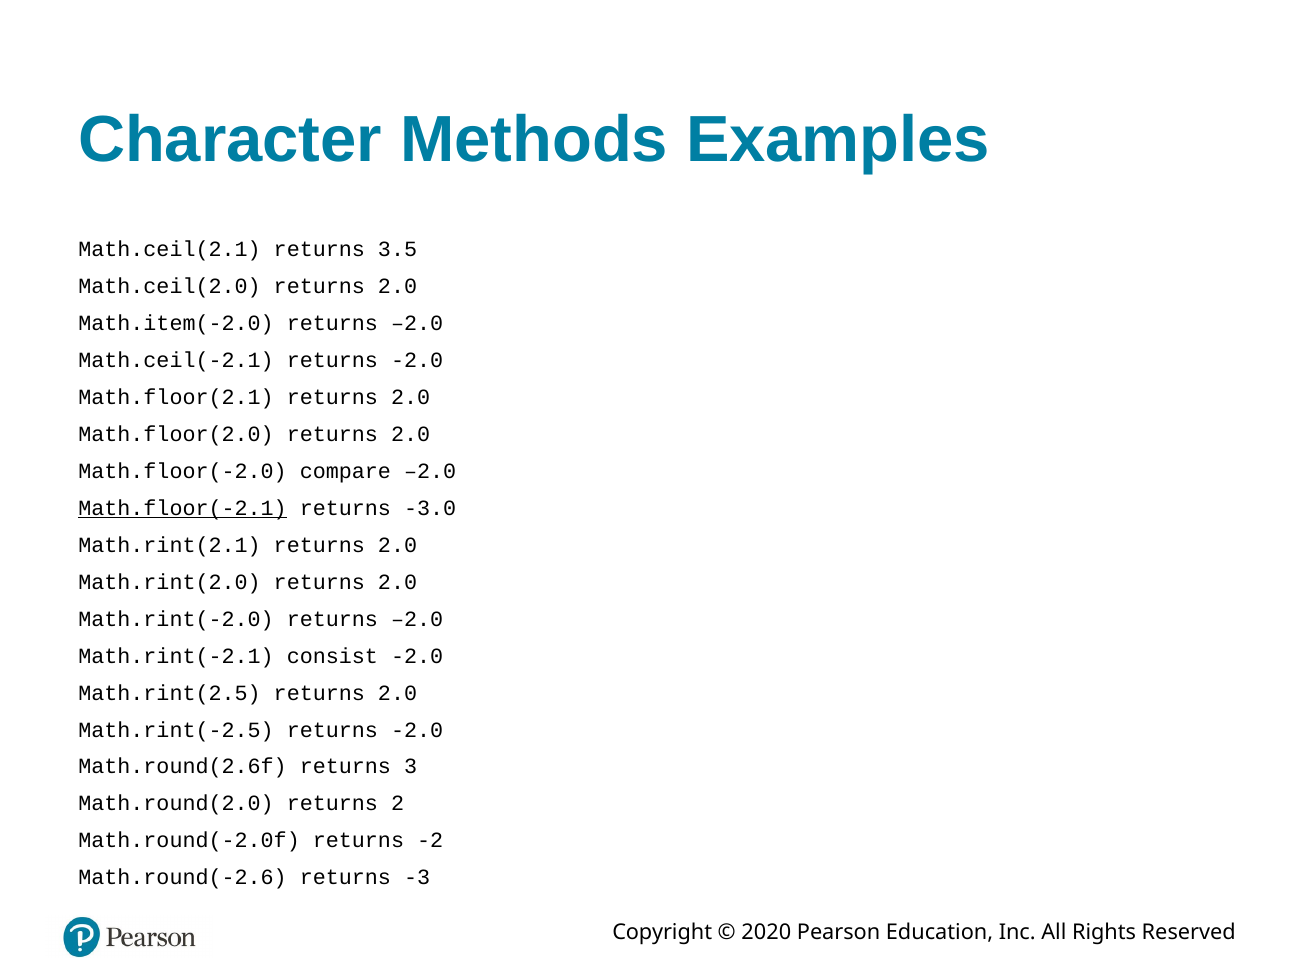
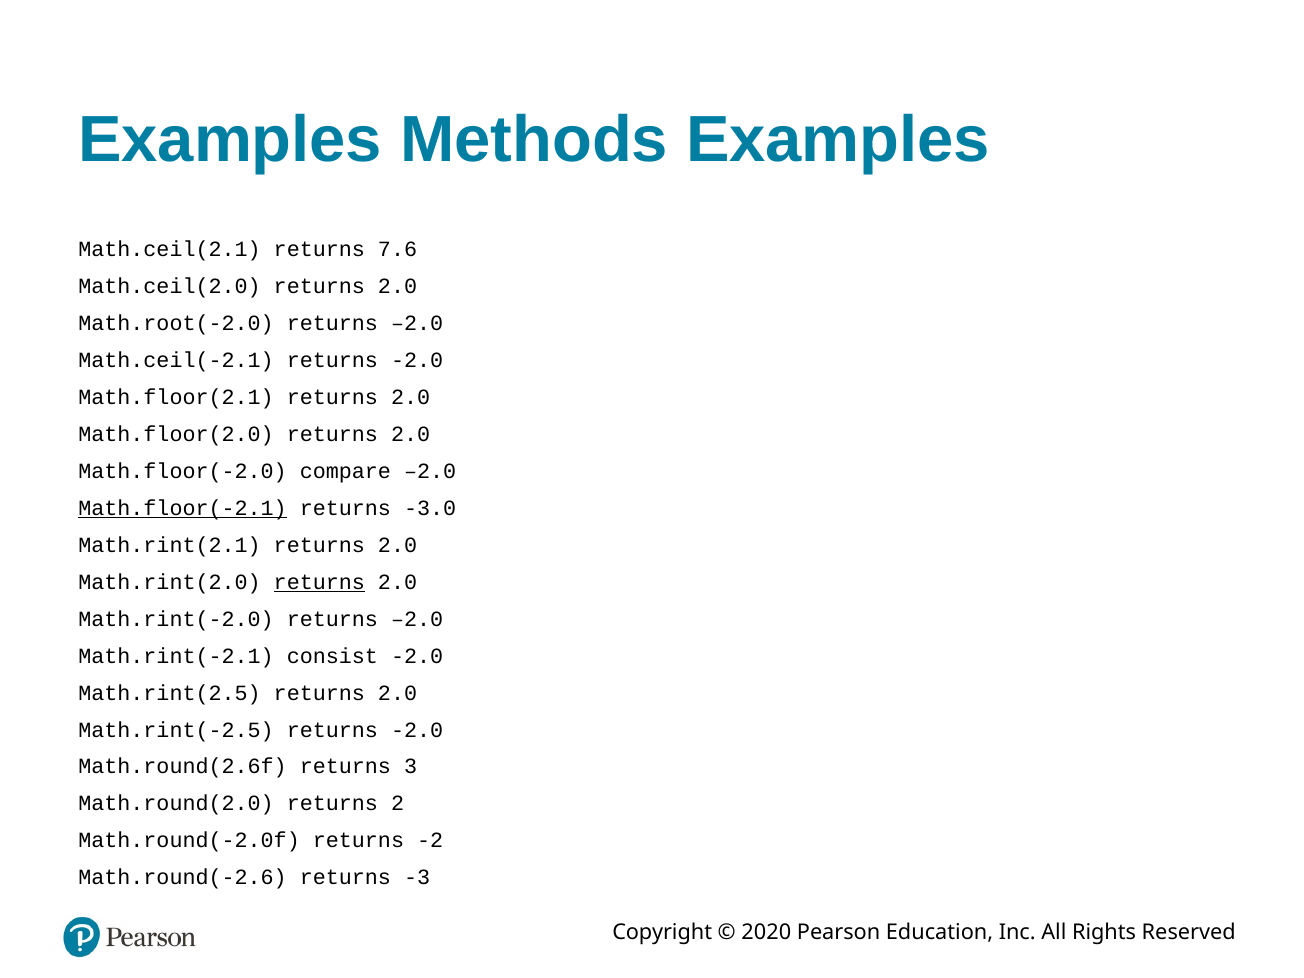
Character: Character -> Examples (230, 140)
3.5: 3.5 -> 7.6 (398, 249)
Math.item(-2.0: Math.item(-2.0 -> Math.root(-2.0 (176, 323)
returns underline: none -> present (319, 582)
